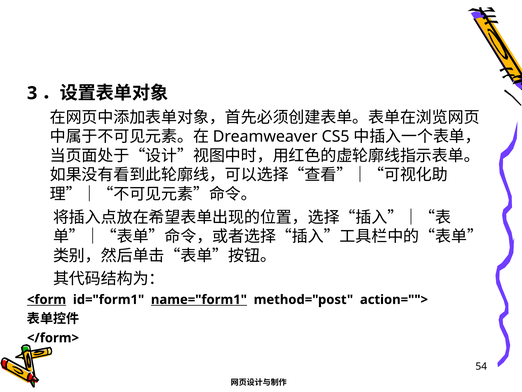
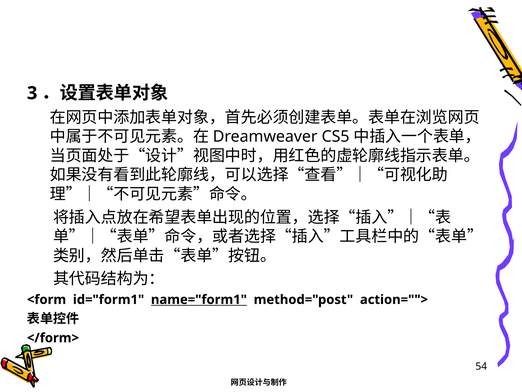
<form underline: present -> none (47, 299)
